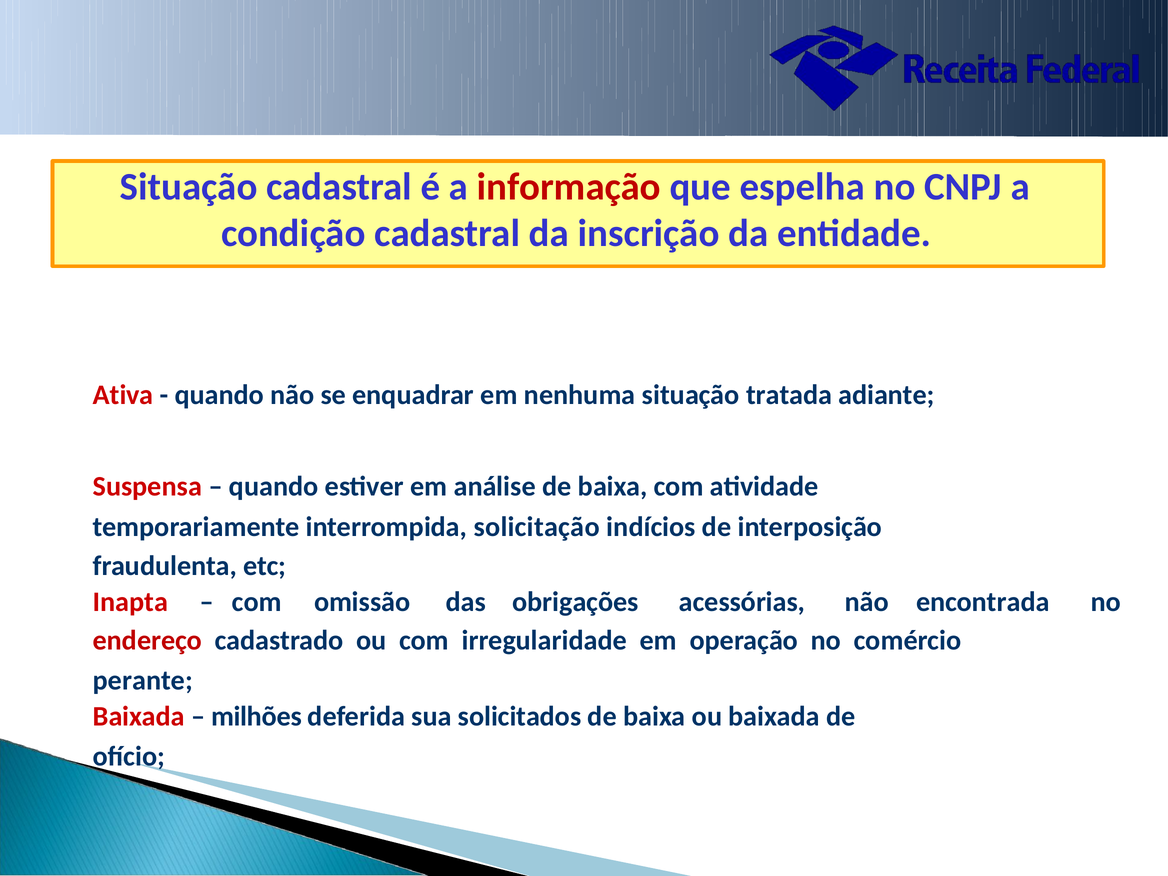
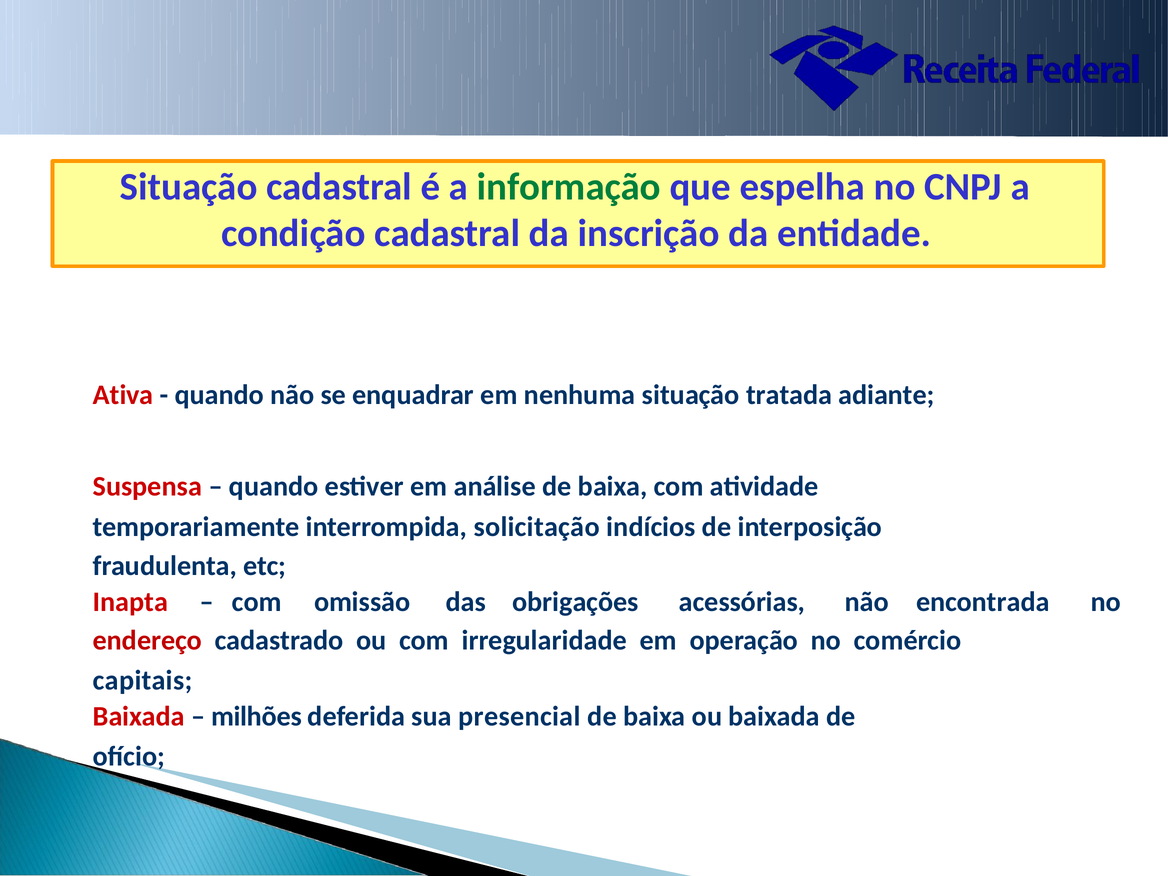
informação colour: red -> green (569, 187)
perante: perante -> capitais (143, 681)
solicitados: solicitados -> presencial (519, 717)
